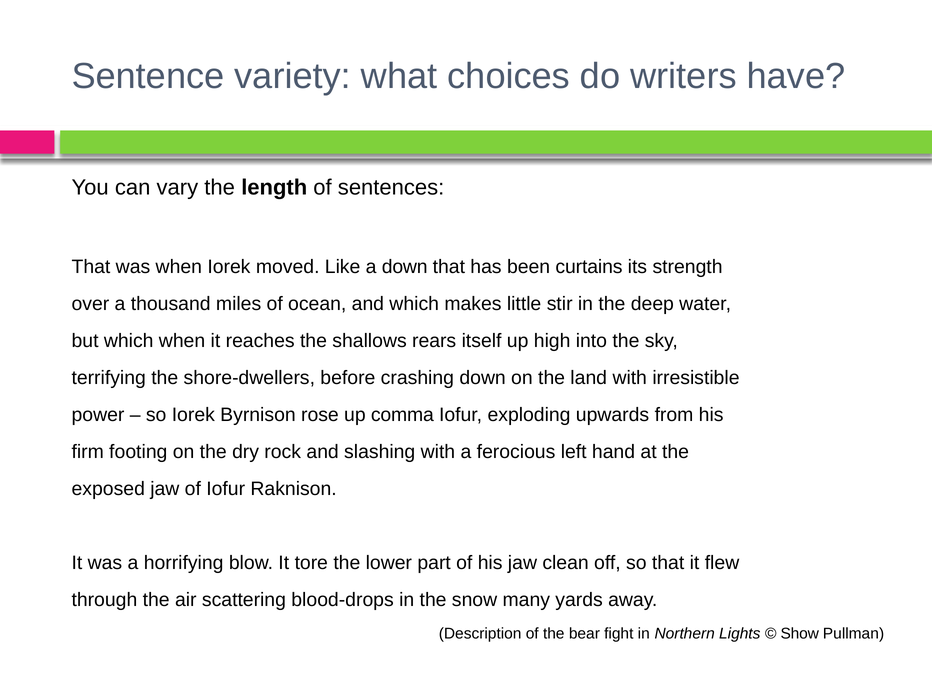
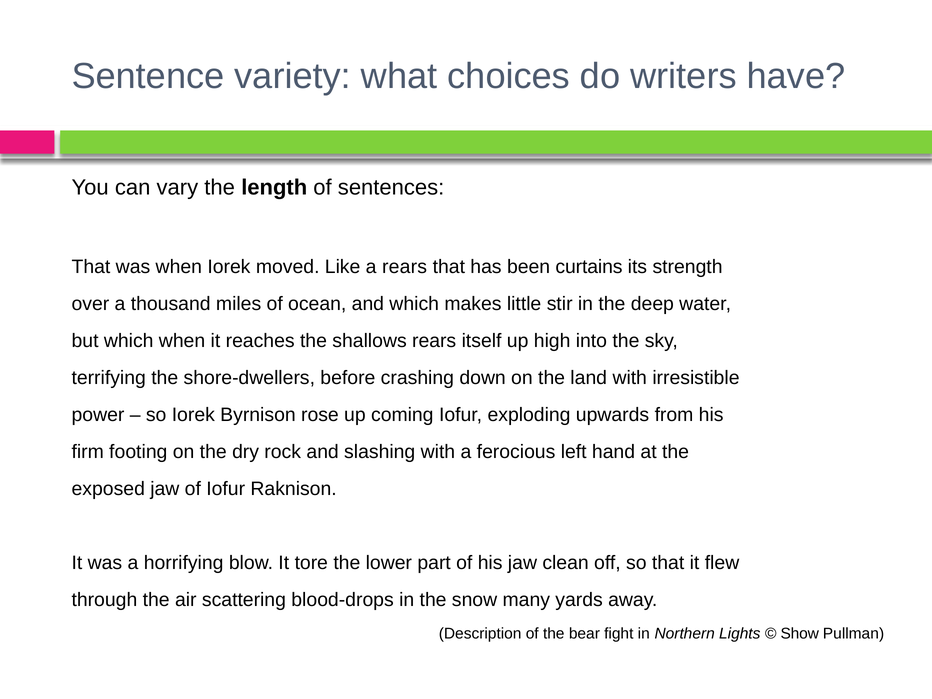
a down: down -> rears (404, 267)
comma: comma -> coming (402, 415)
